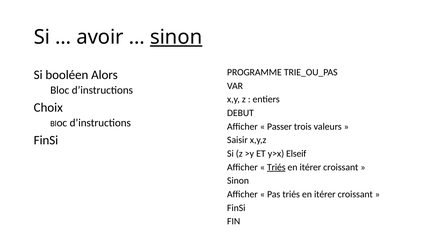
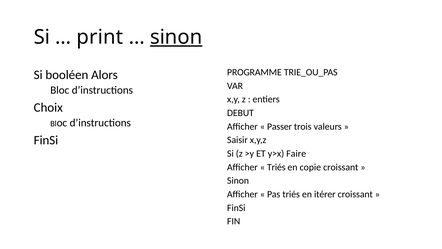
avoir: avoir -> print (100, 37)
Elseif: Elseif -> Faire (296, 153)
Triés underline: present -> none (276, 167)
itérer: itérer -> copie (310, 167)
